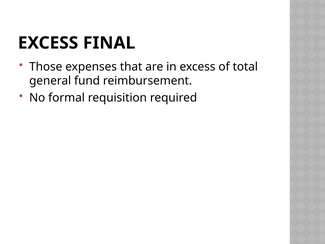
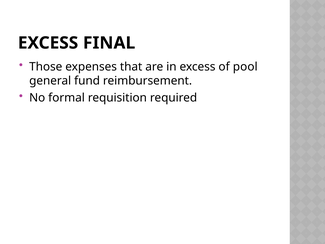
total: total -> pool (245, 67)
